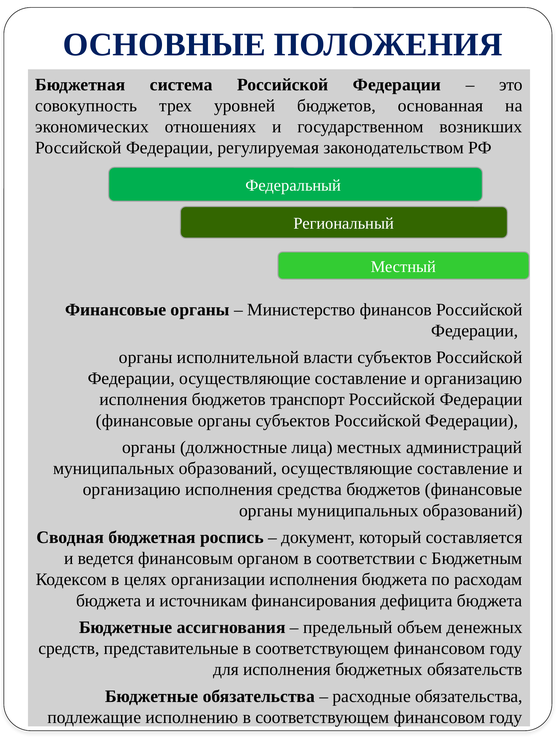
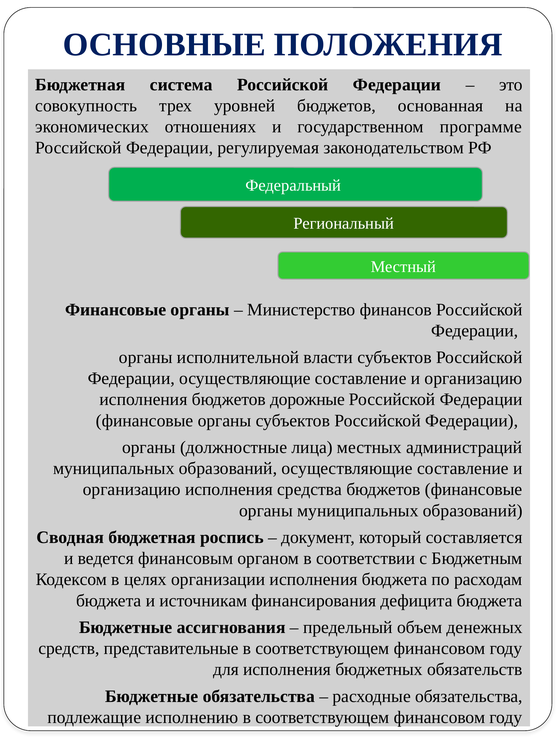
возникших: возникших -> программе (481, 127)
транспорт: транспорт -> дорожные (308, 400)
